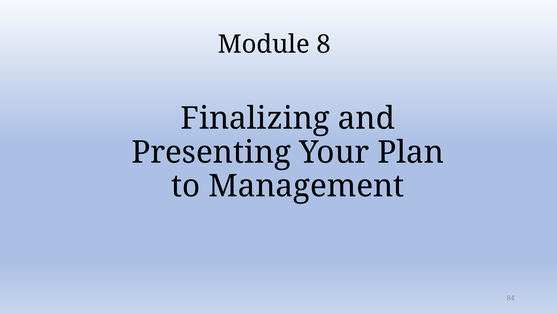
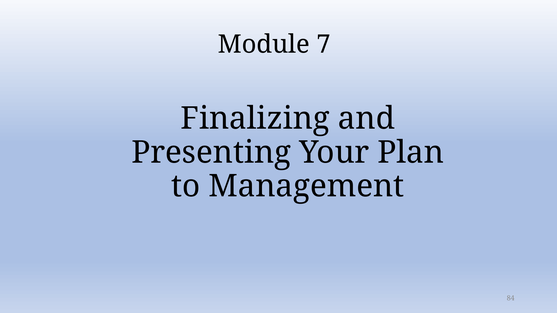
8: 8 -> 7 (324, 44)
